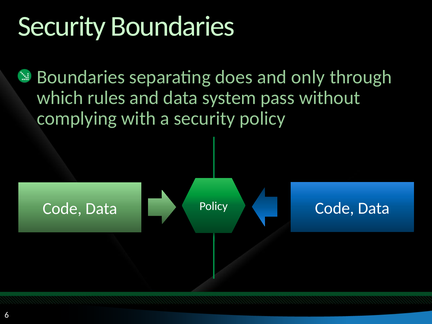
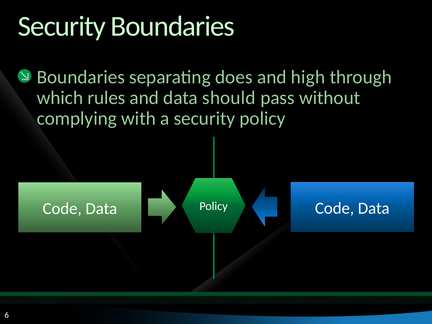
only: only -> high (308, 77)
system: system -> should (229, 98)
